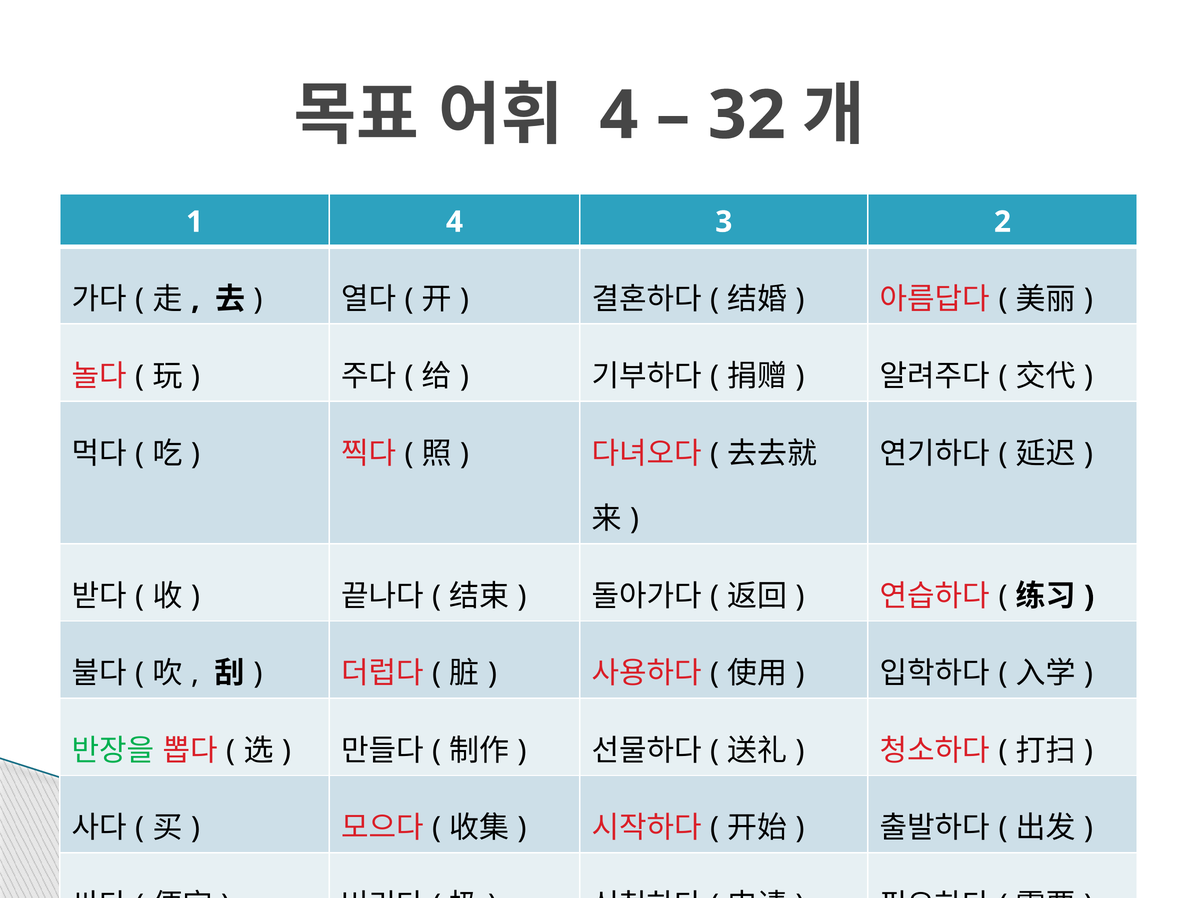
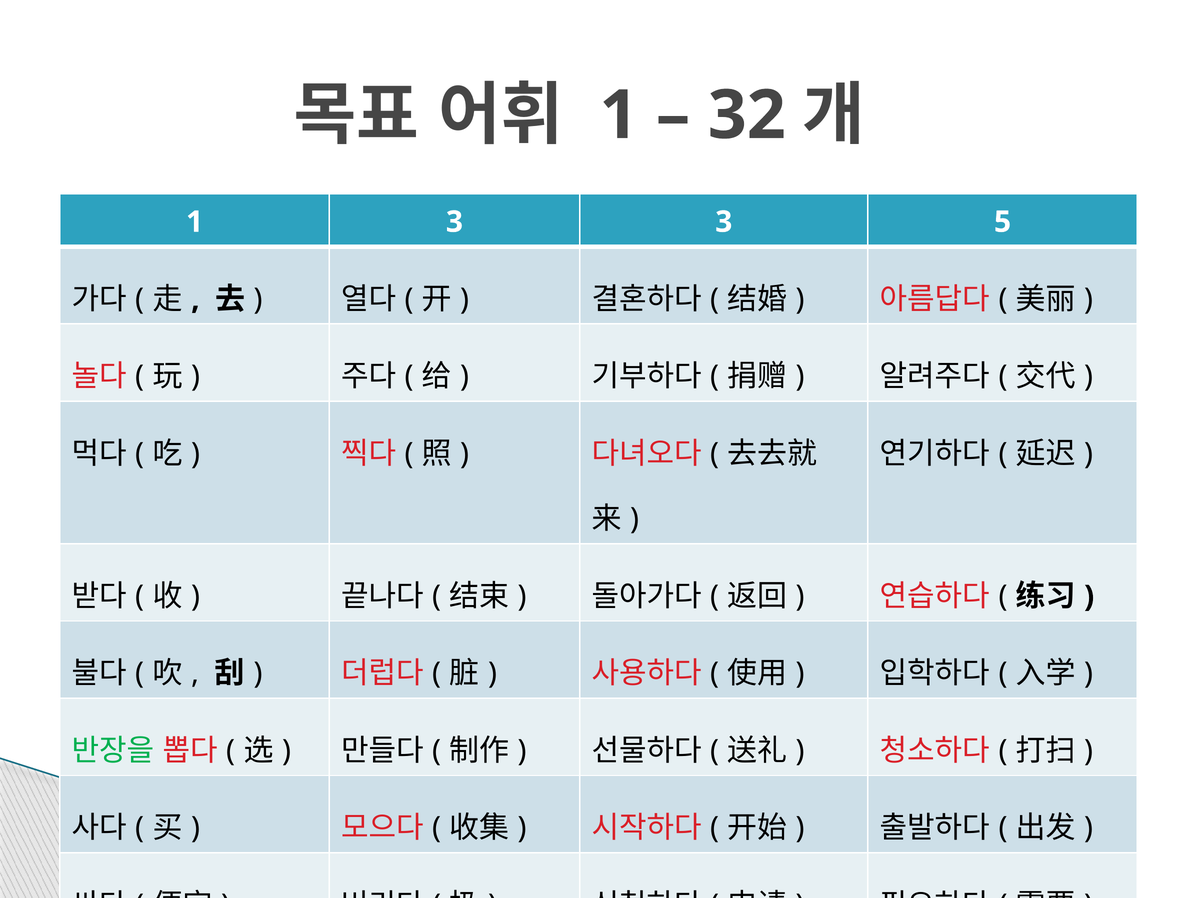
4: 4 -> 1 (619, 115)
1 4: 4 -> 3 (454, 222)
2: 2 -> 5 (1003, 222)
